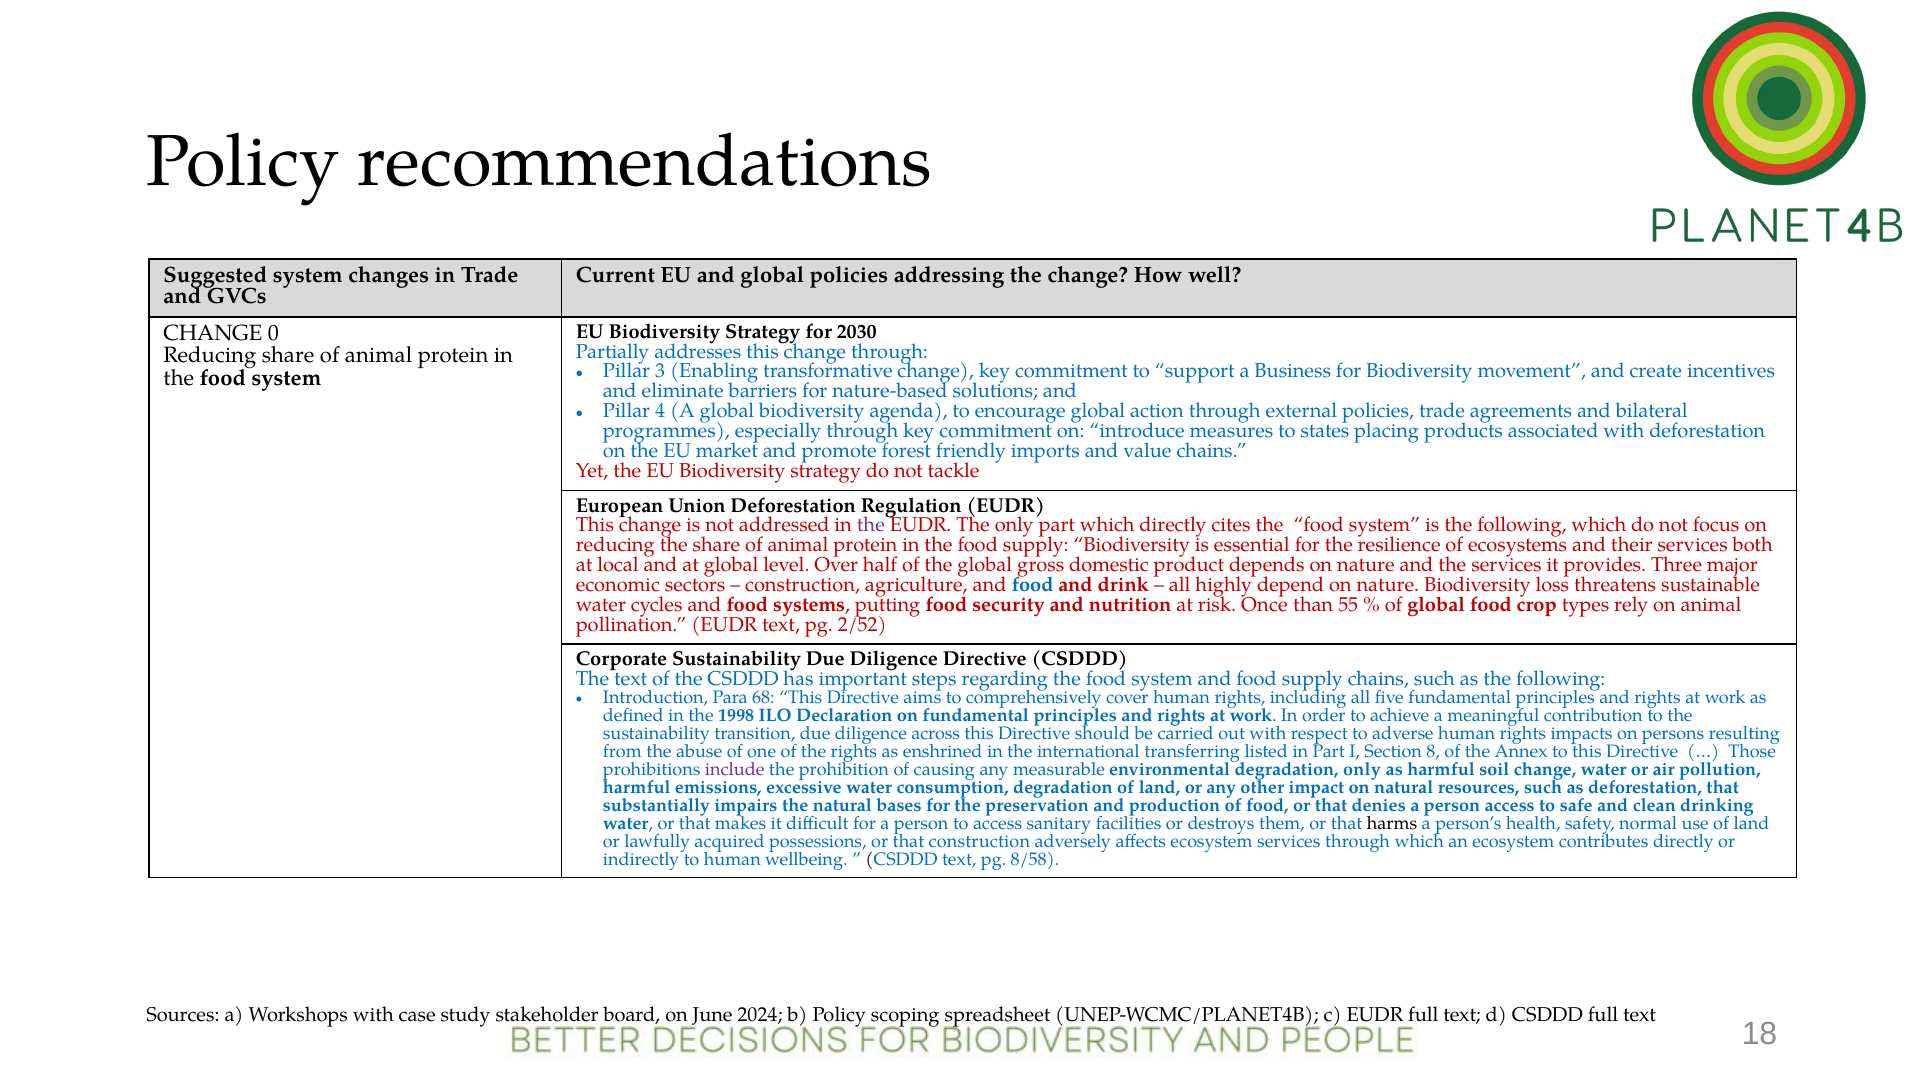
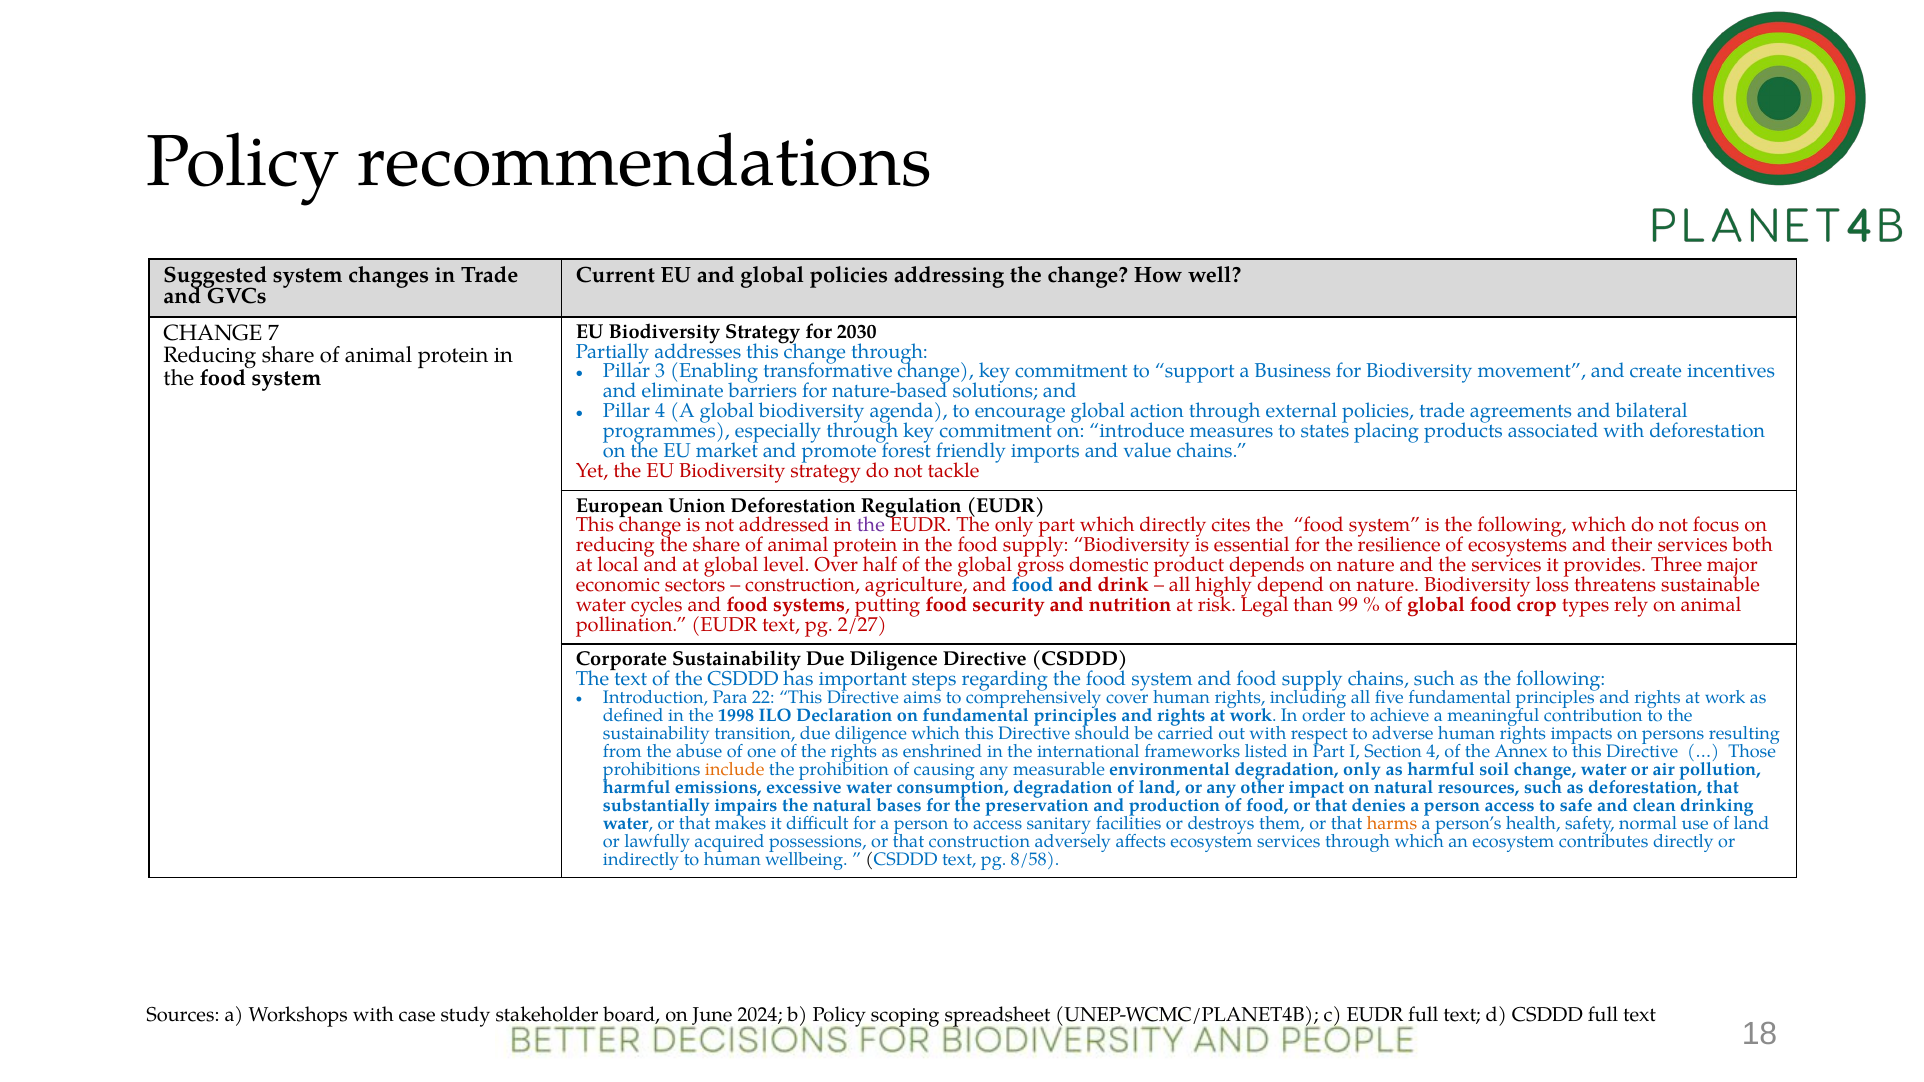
0: 0 -> 7 (273, 333)
Once: Once -> Legal (1265, 605)
55: 55 -> 99 (1348, 605)
2/52: 2/52 -> 2/27 (862, 625)
68: 68 -> 22 (763, 698)
diligence across: across -> which (936, 734)
transferring: transferring -> frameworks (1192, 752)
Section 8: 8 -> 4 (1433, 752)
include colour: purple -> orange (735, 770)
harms colour: black -> orange (1392, 823)
